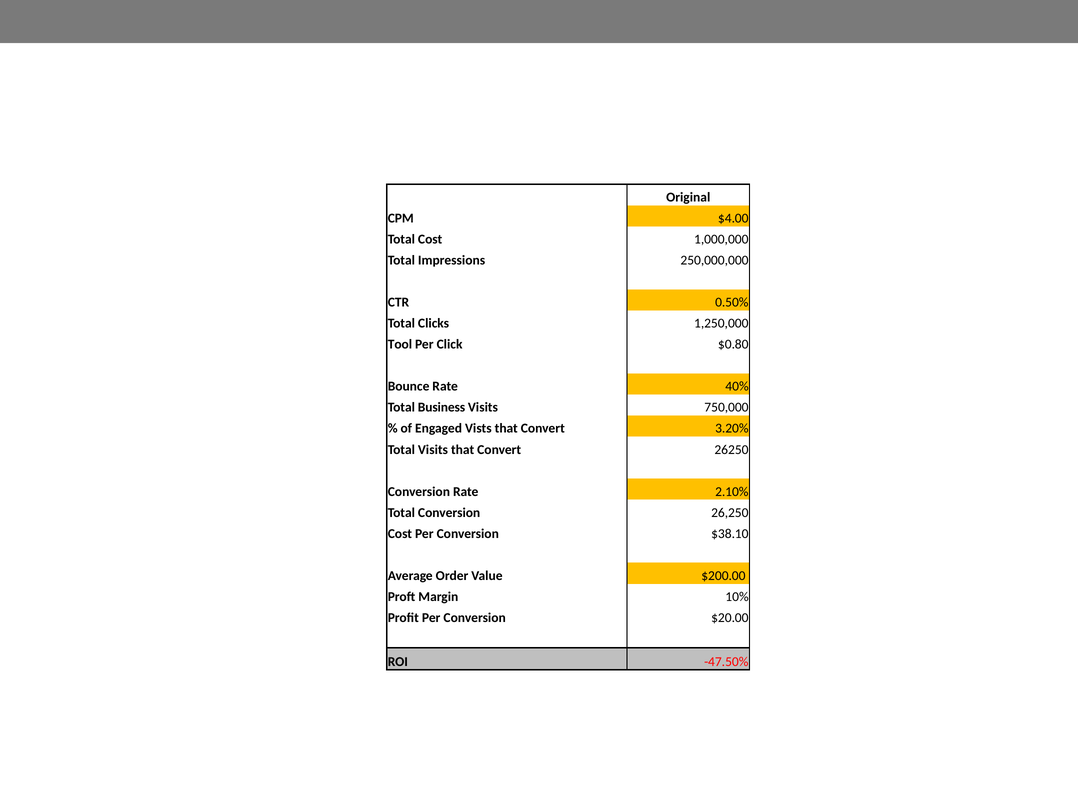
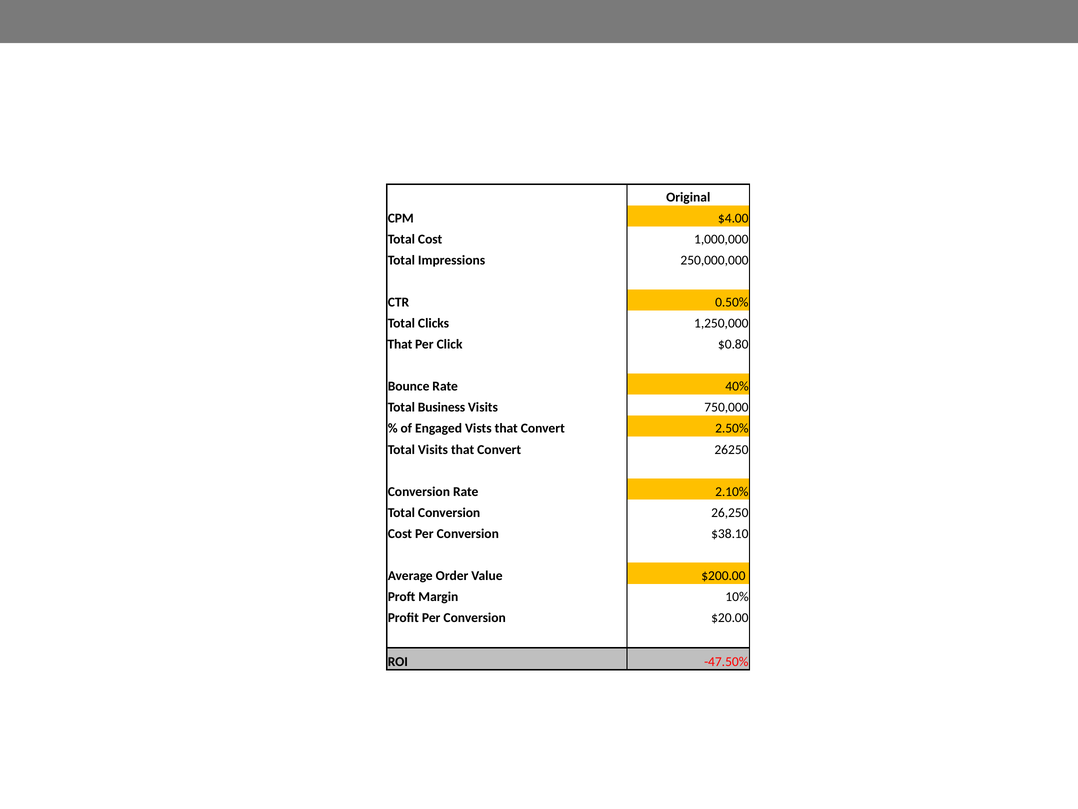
Tool: Tool -> That (400, 344)
3.20%: 3.20% -> 2.50% (732, 428)
